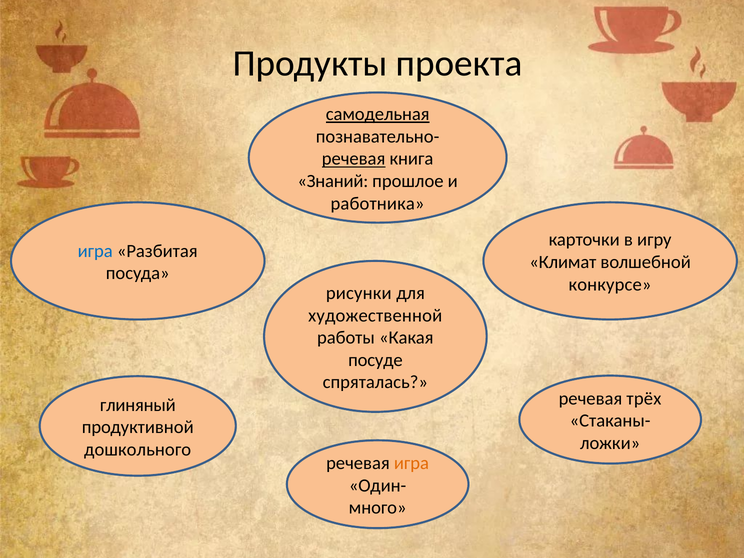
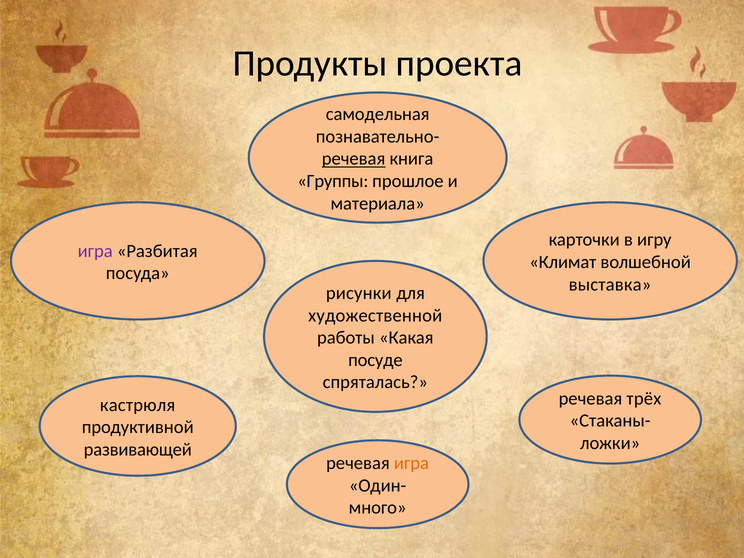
самодельная underline: present -> none (378, 114)
Знаний: Знаний -> Группы (333, 181)
работника: работника -> материала (378, 204)
игра colour: blue -> purple (95, 251)
конкурсе: конкурсе -> выставка (610, 284)
глиняный: глиняный -> кастрюля (138, 405)
дошкольного: дошкольного -> развивающей (138, 450)
